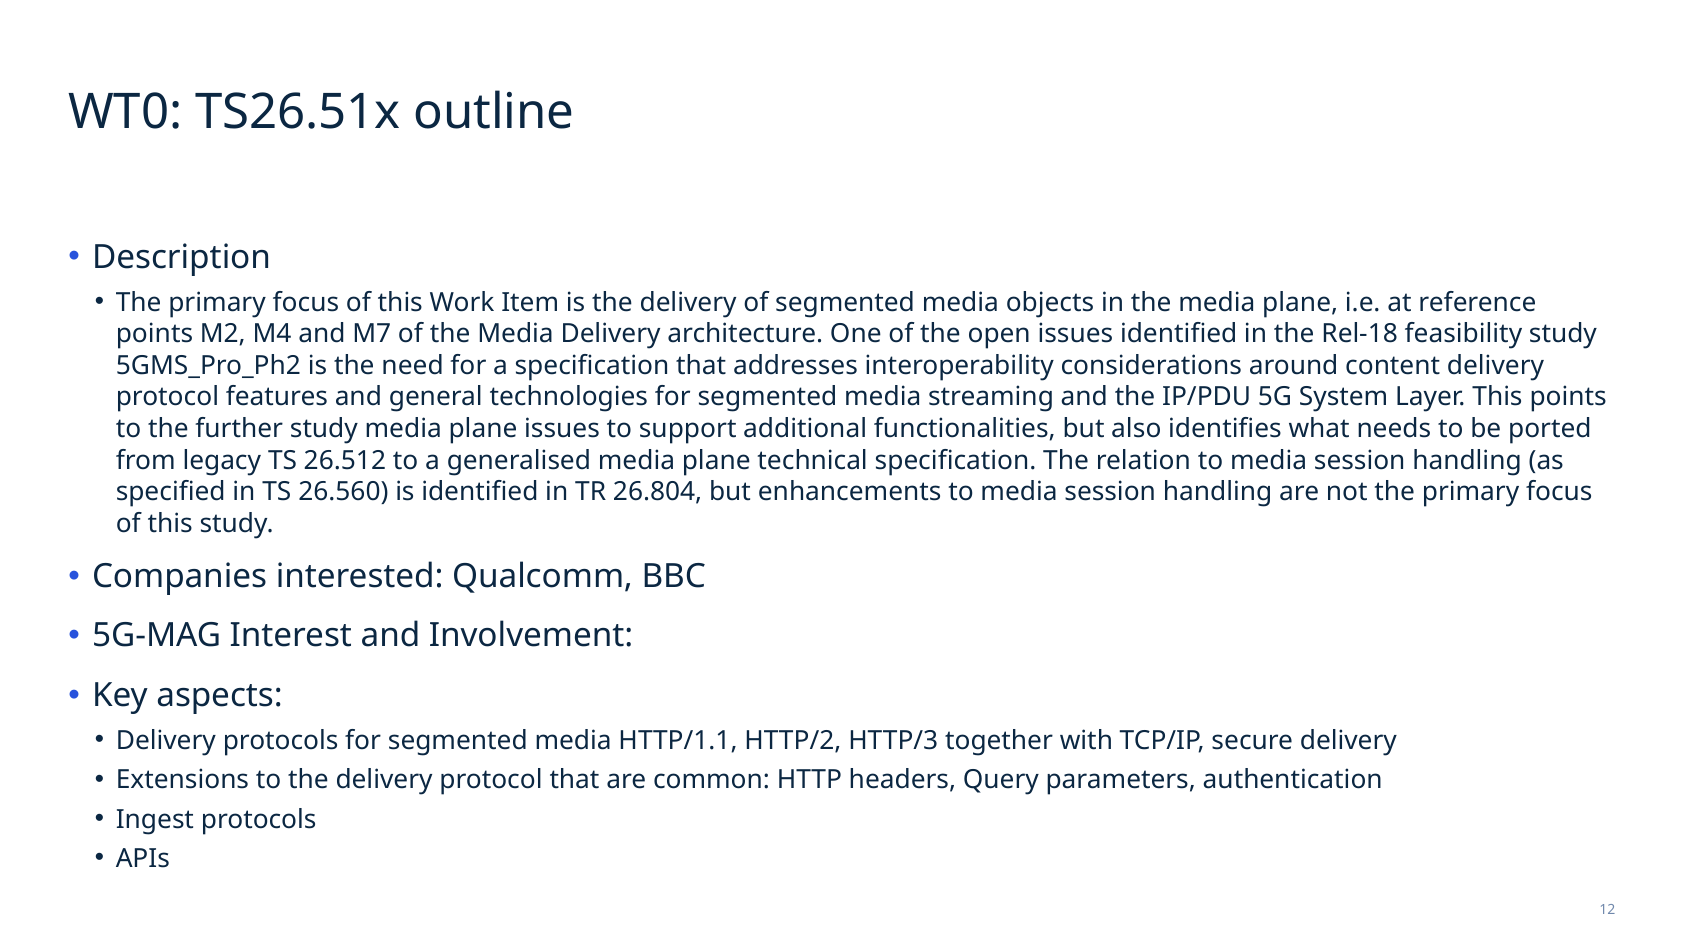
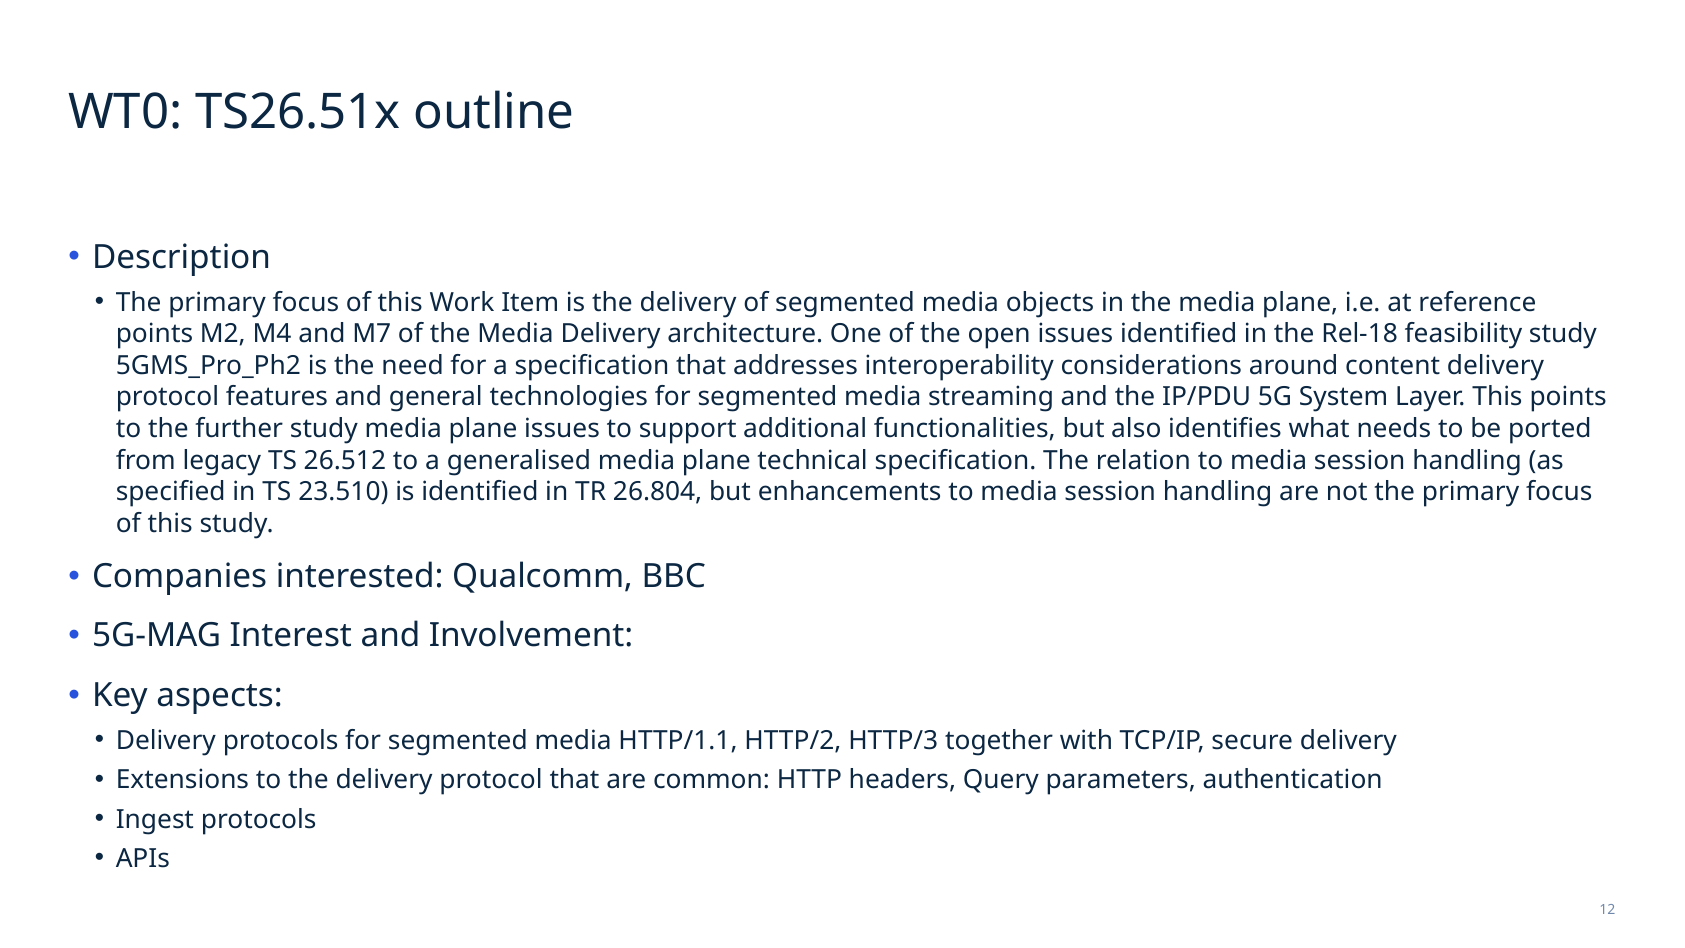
26.560: 26.560 -> 23.510 (343, 492)
